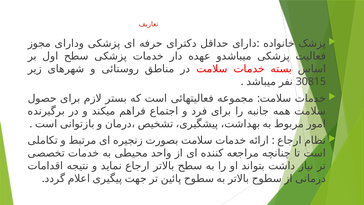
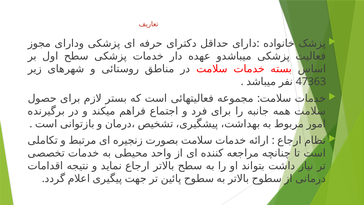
30815: 30815 -> 47363 (311, 82)
